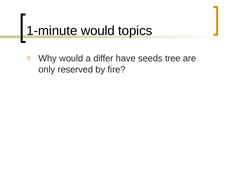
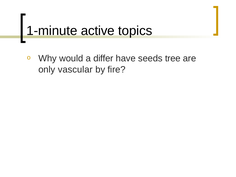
1-minute would: would -> active (98, 31)
reserved: reserved -> vascular (75, 69)
